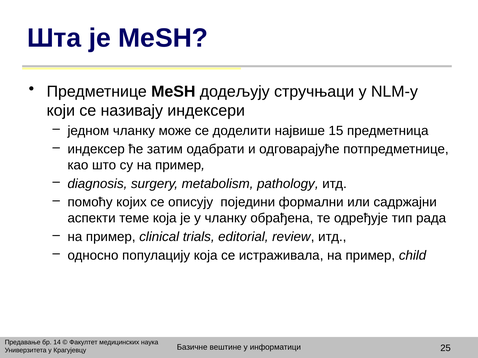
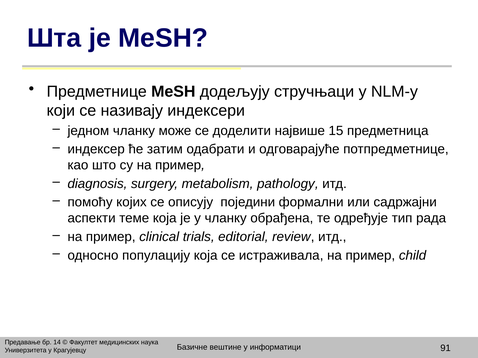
25: 25 -> 91 (446, 349)
